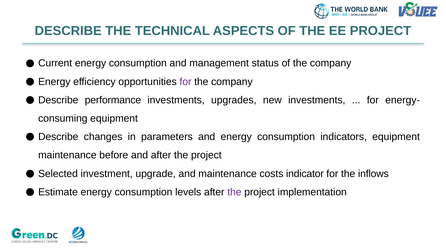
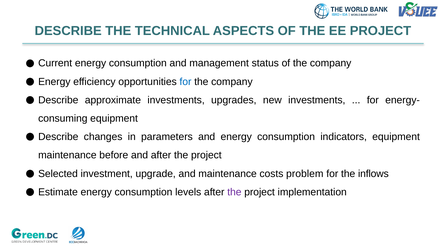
for colour: purple -> blue (185, 82)
performance: performance -> approximate (113, 100)
indicator: indicator -> problem (305, 174)
